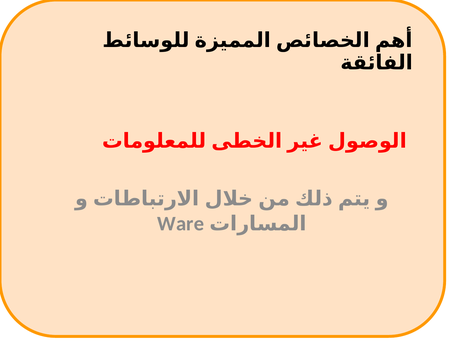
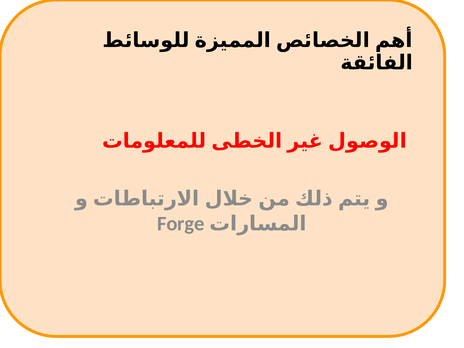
Ware: Ware -> Forge (181, 224)
